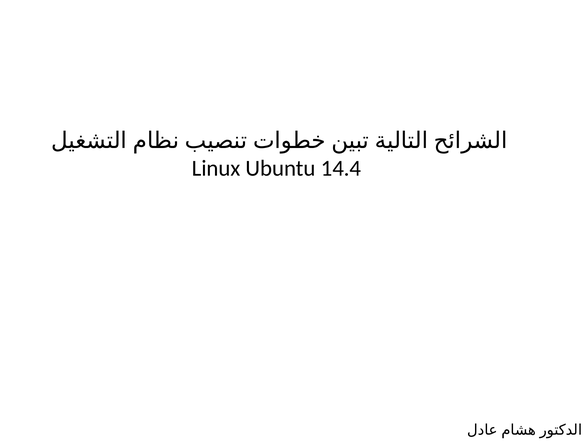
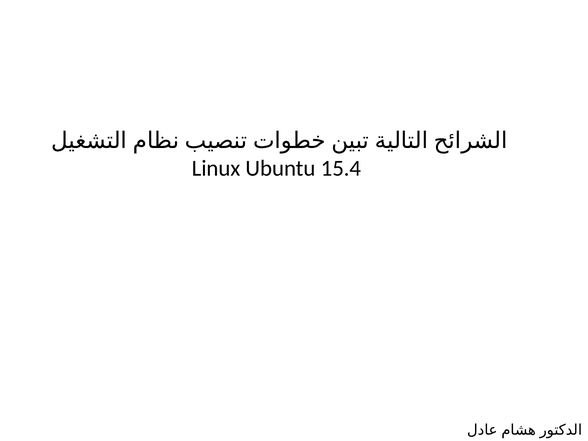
14.4: 14.4 -> 15.4 (341, 168)
